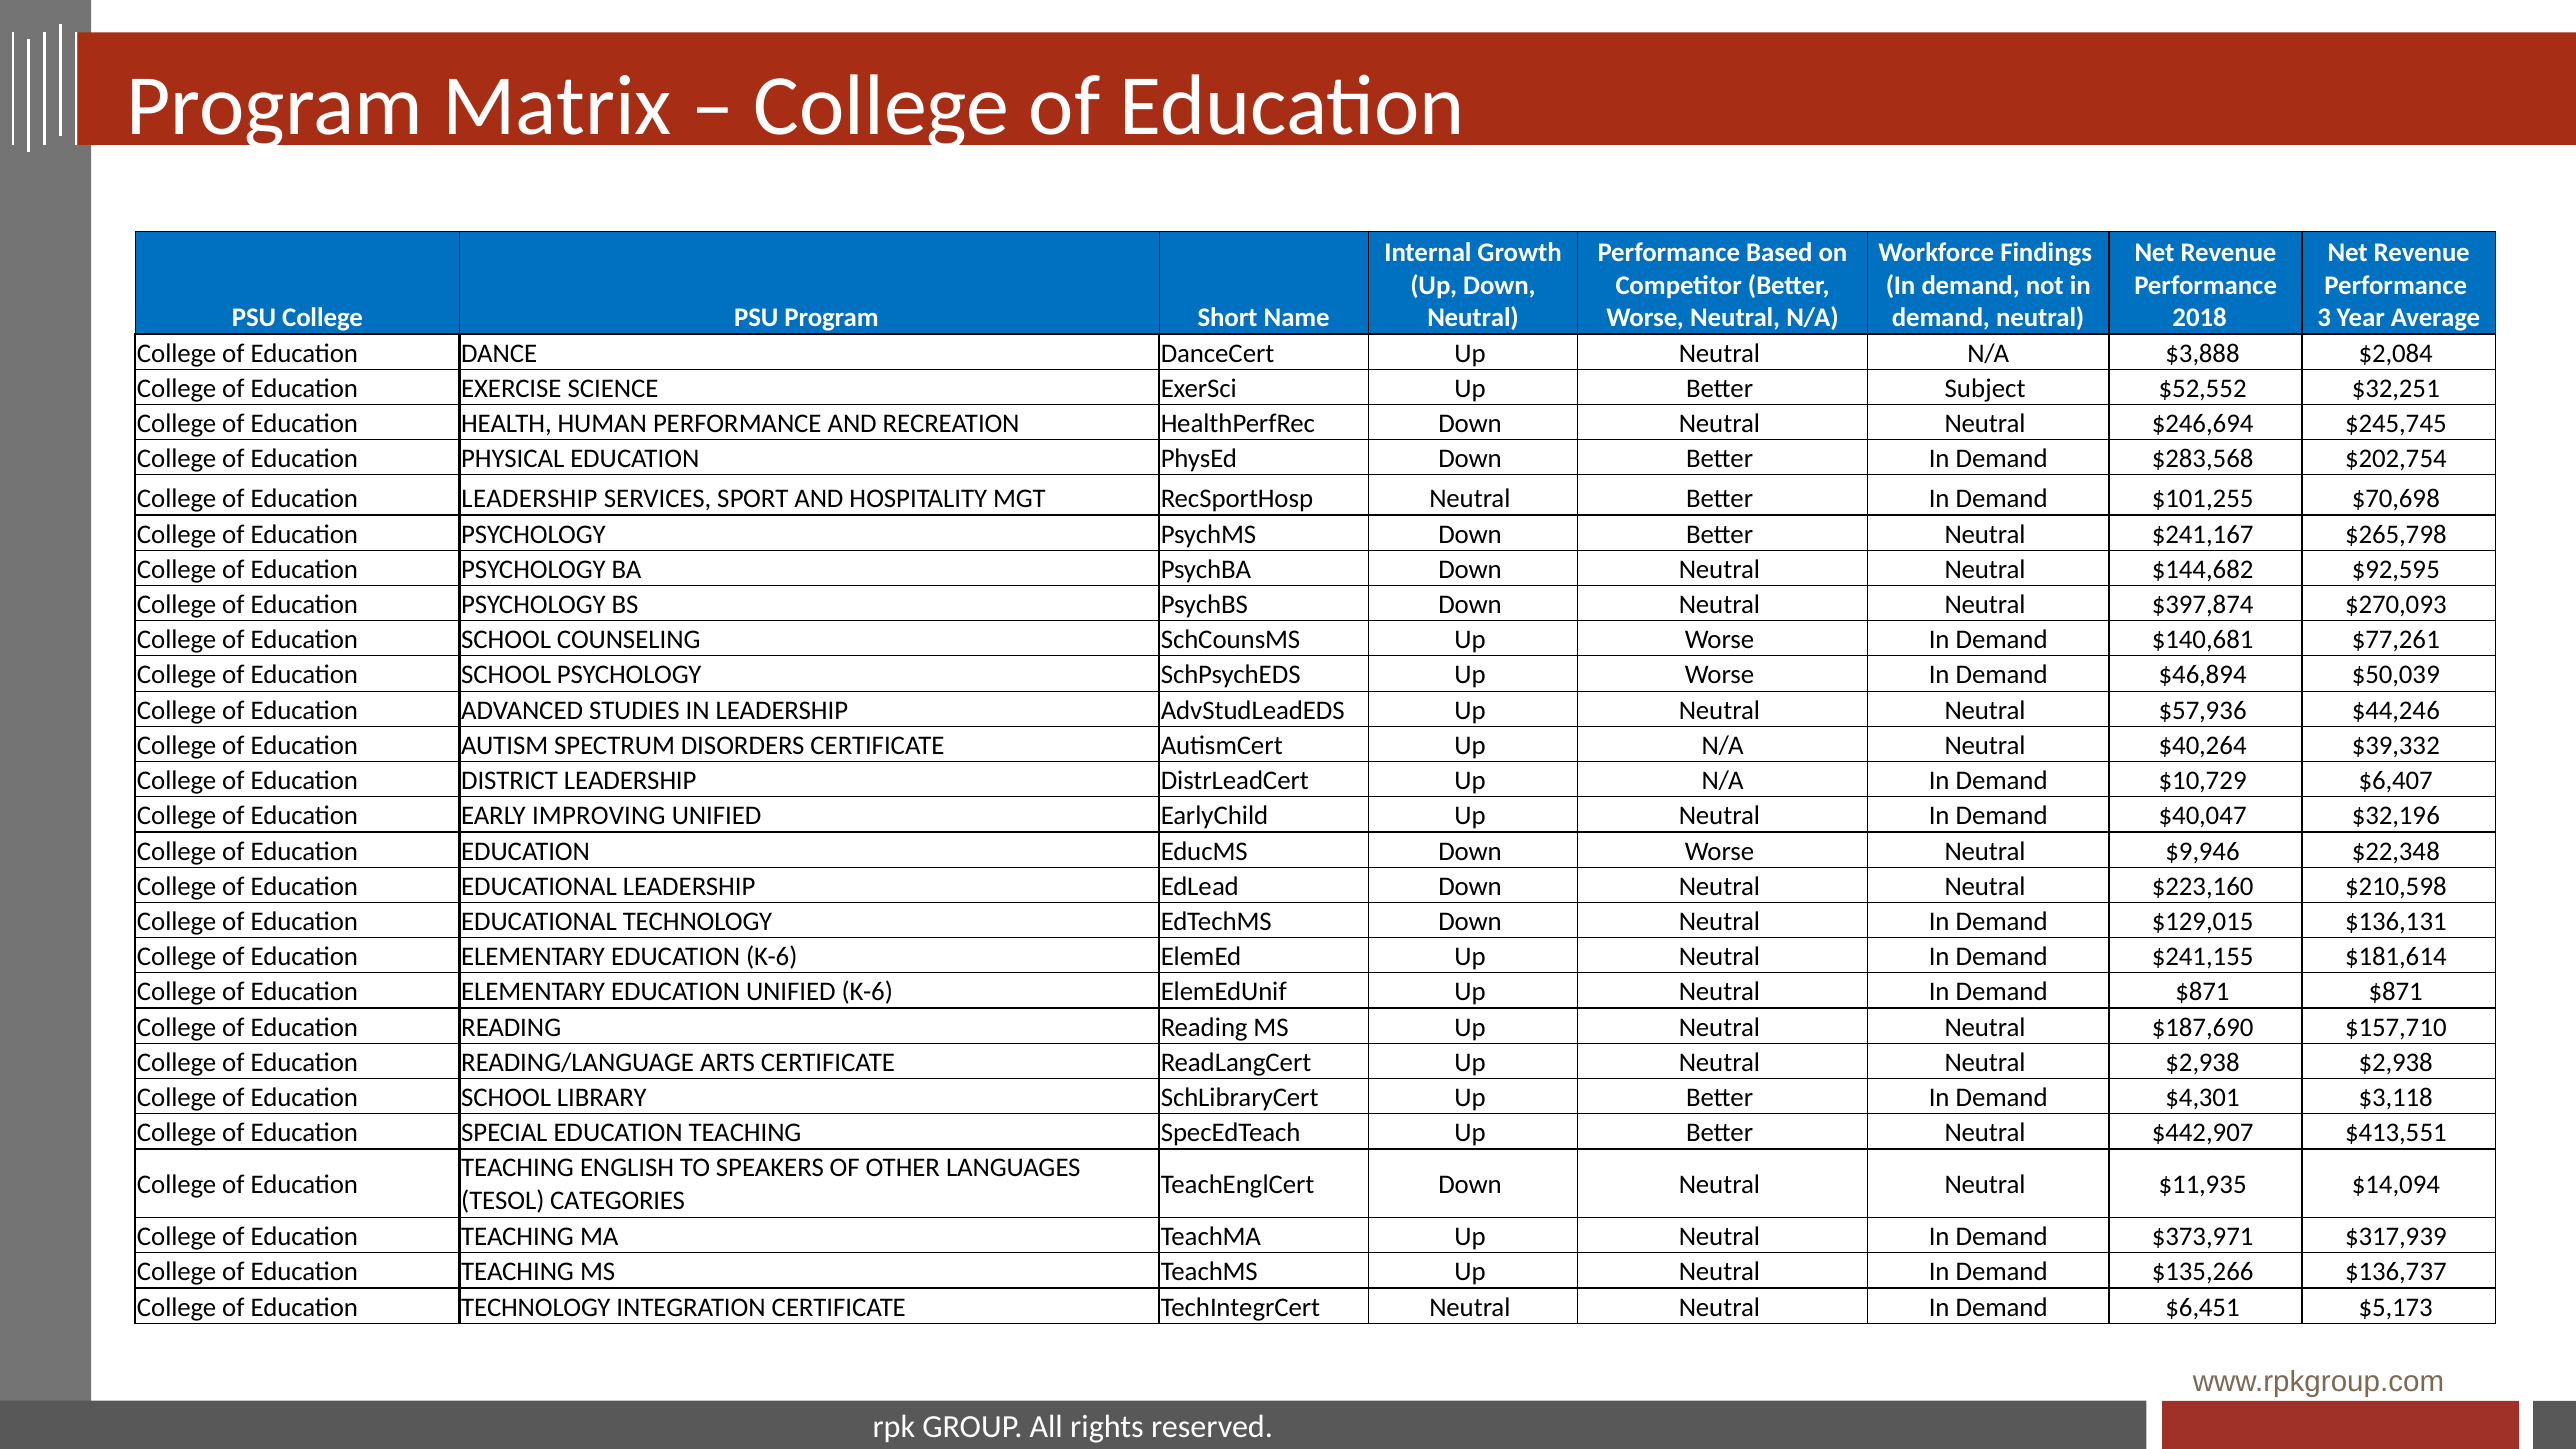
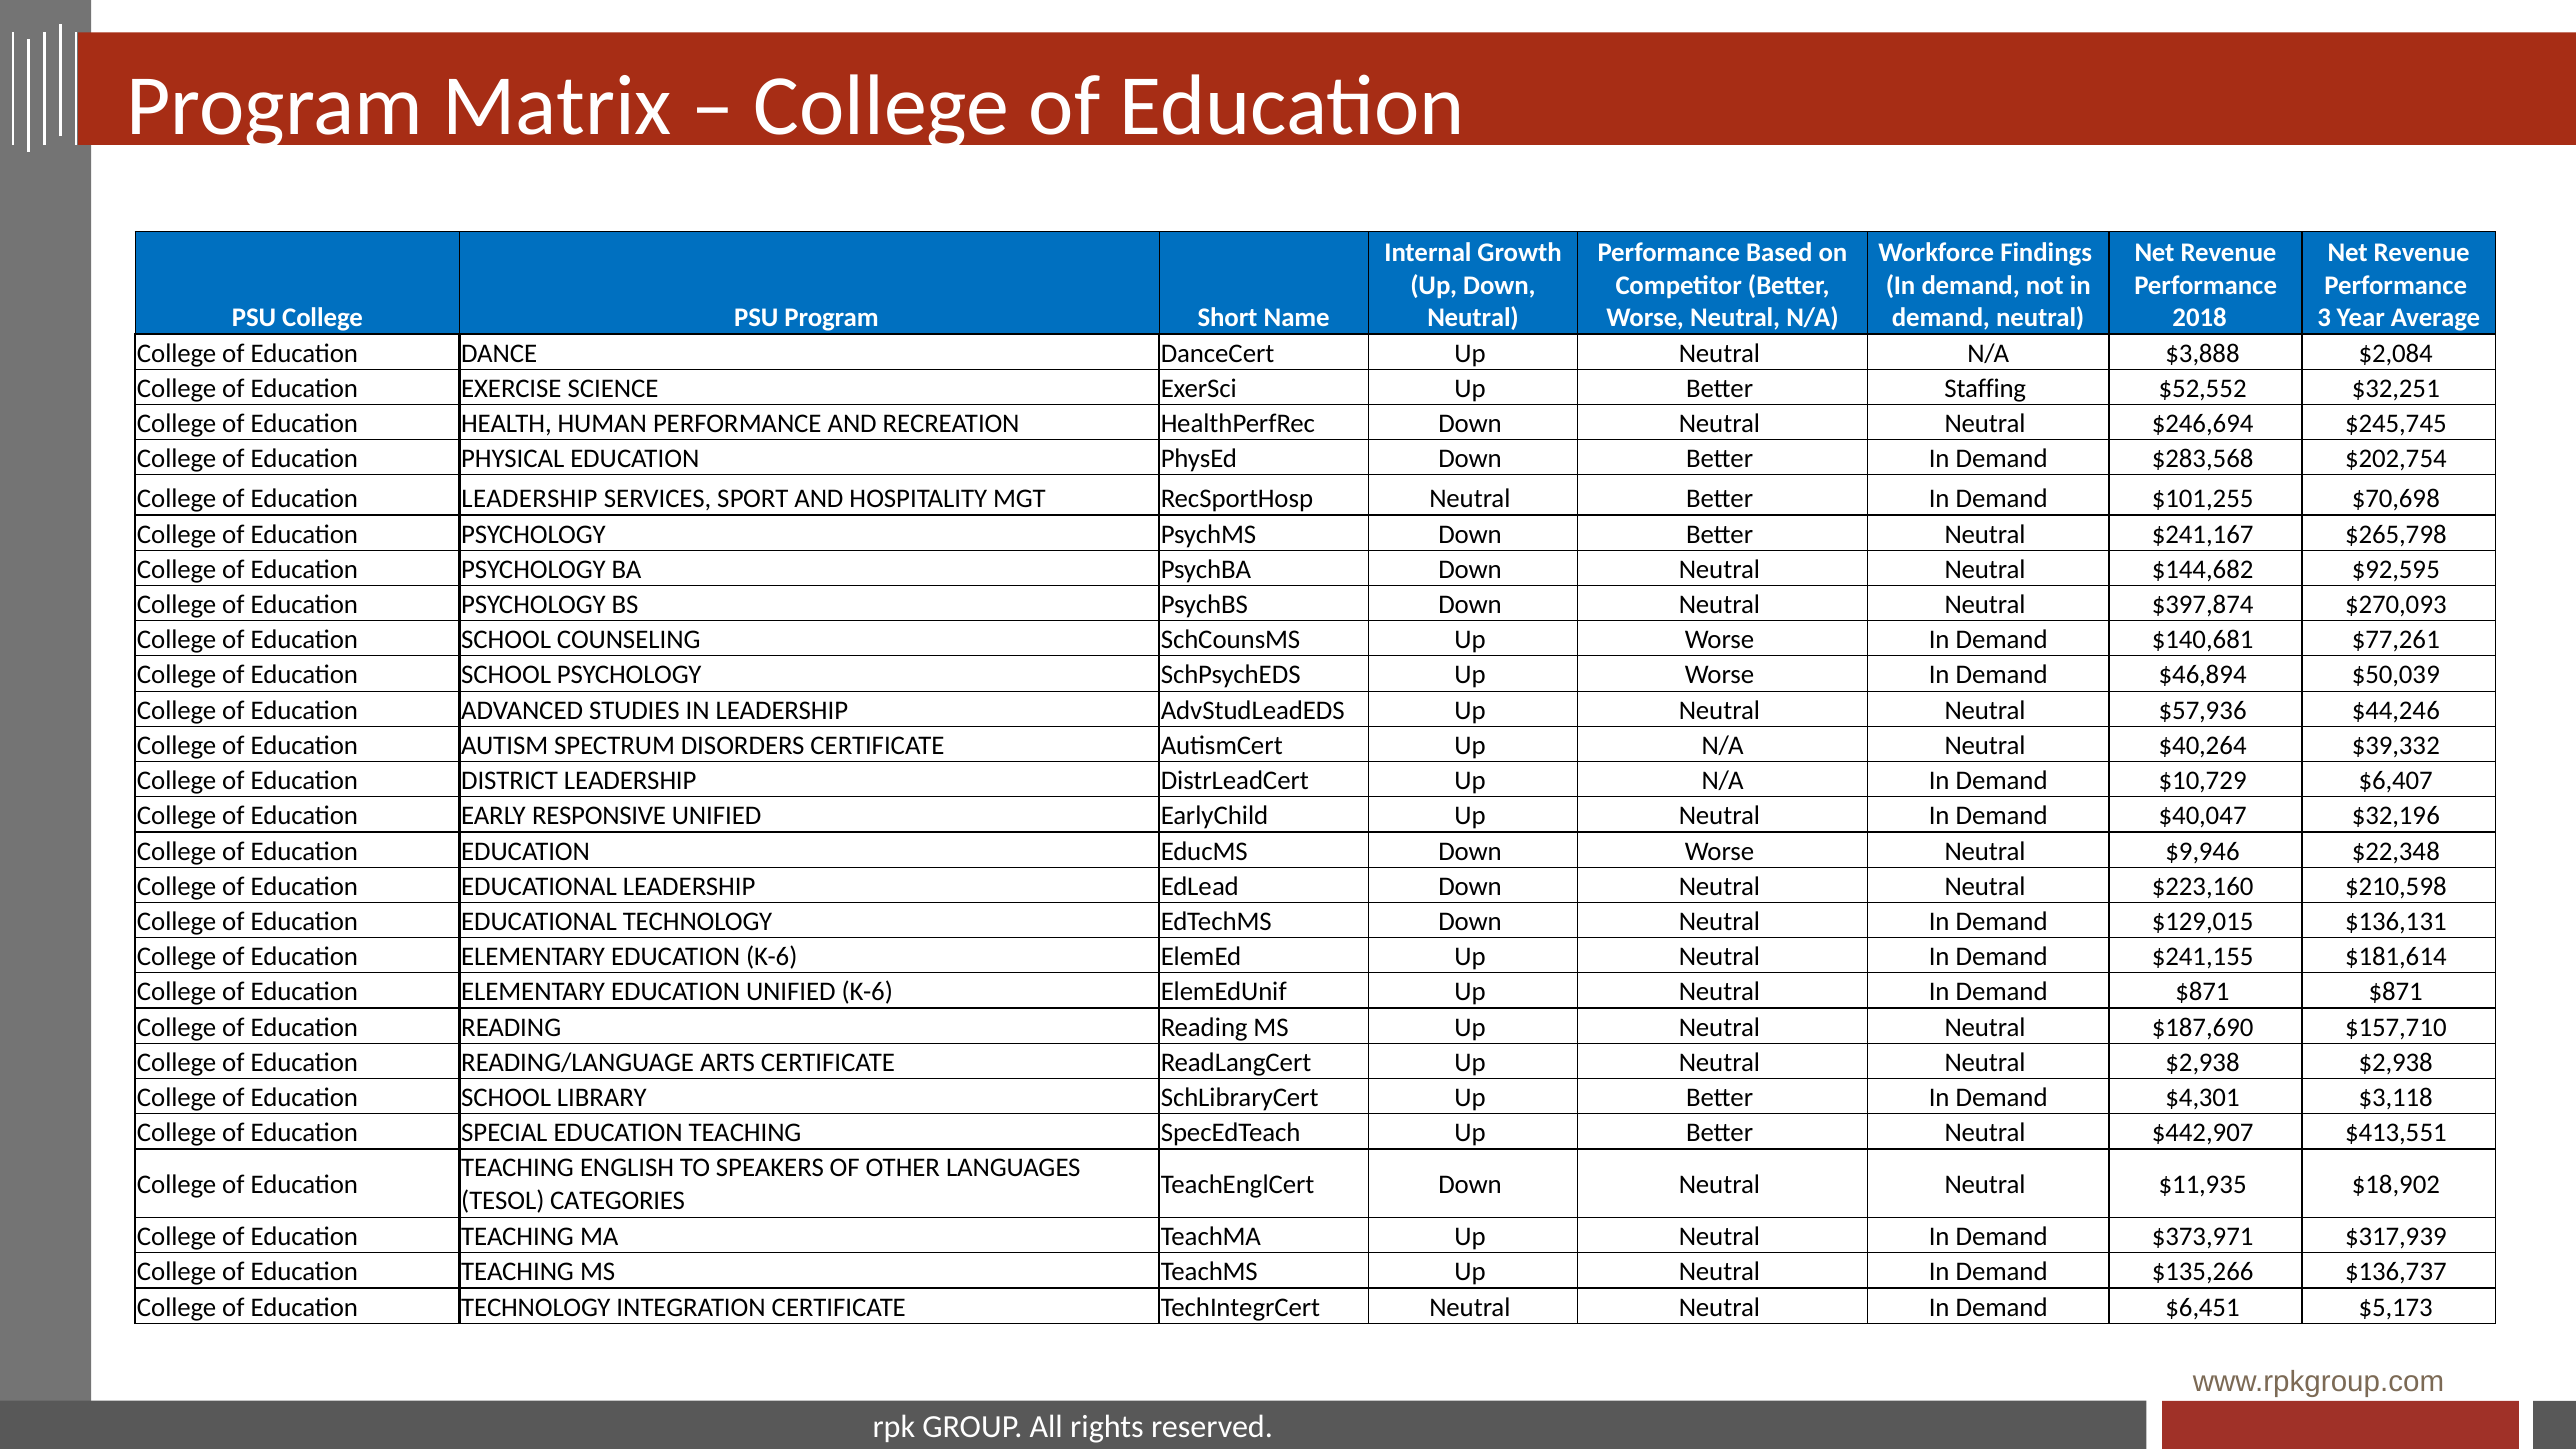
Subject: Subject -> Staffing (1985, 388)
IMPROVING: IMPROVING -> RESPONSIVE (599, 816)
$14,094: $14,094 -> $18,902 (2396, 1184)
